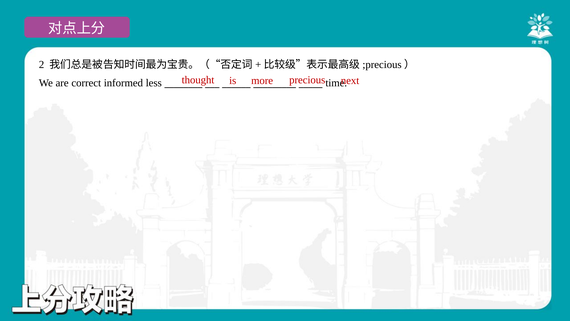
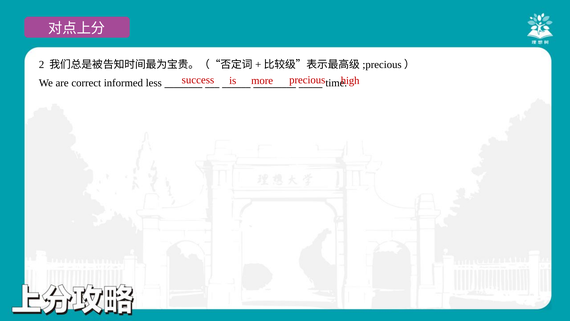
thought: thought -> success (198, 80)
next: next -> high (350, 80)
